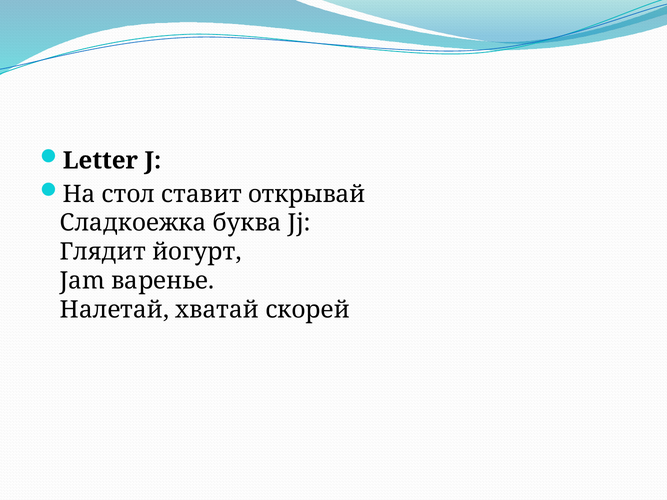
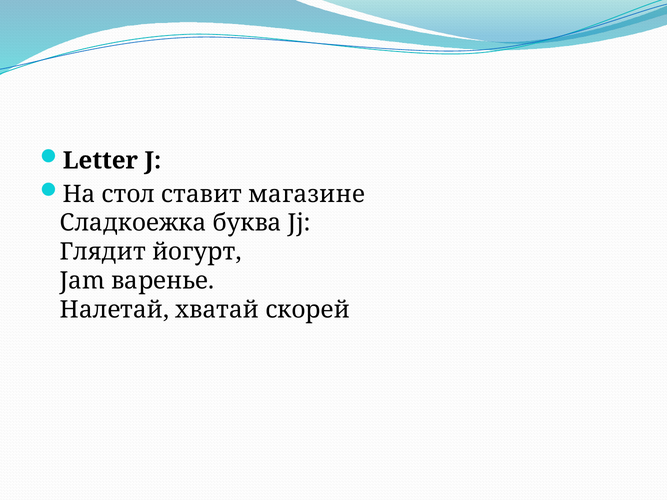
открывай: открывай -> магазине (307, 194)
